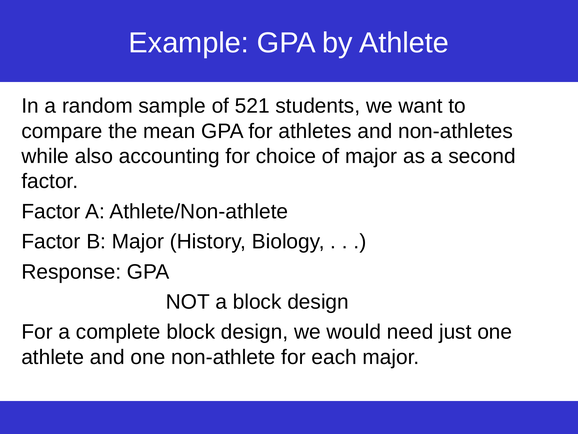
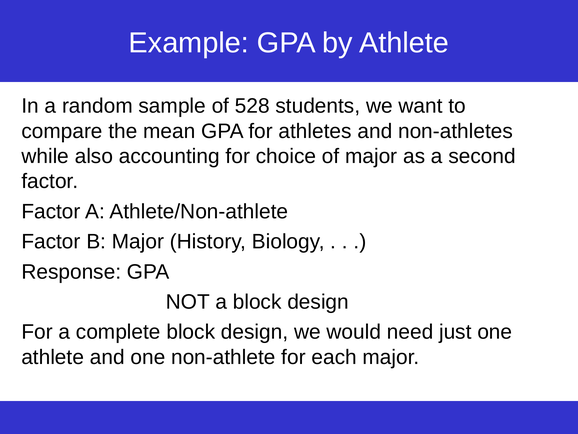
521: 521 -> 528 (252, 106)
